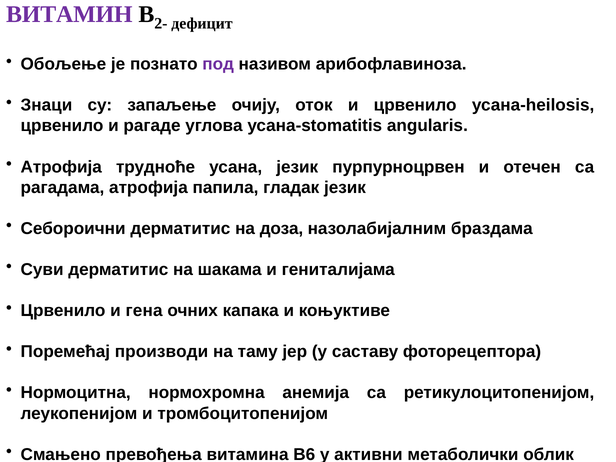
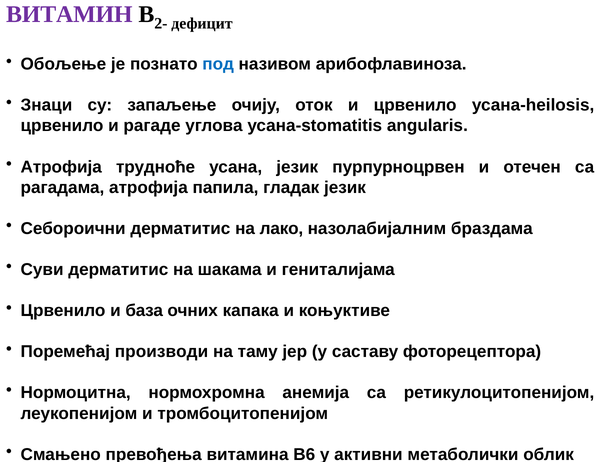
под colour: purple -> blue (218, 64)
доза: доза -> лако (281, 229)
гена: гена -> база (144, 311)
